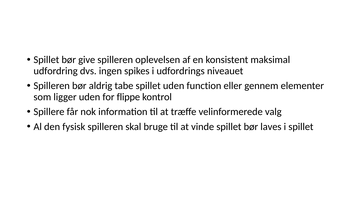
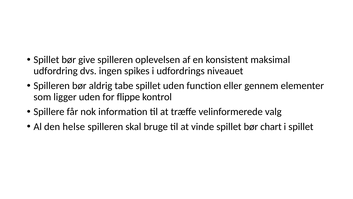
fysisk: fysisk -> helse (74, 126)
laves: laves -> chart (271, 126)
